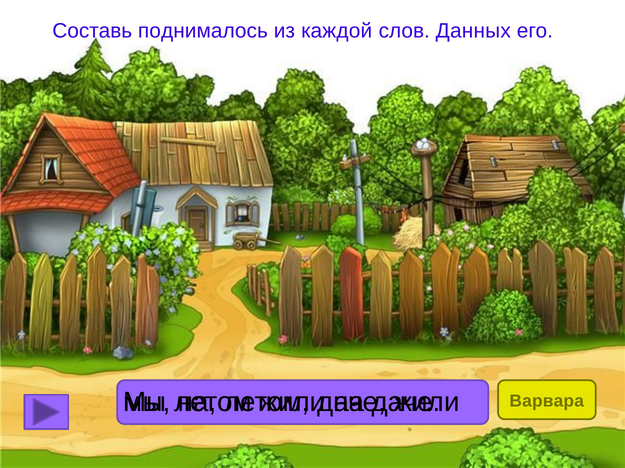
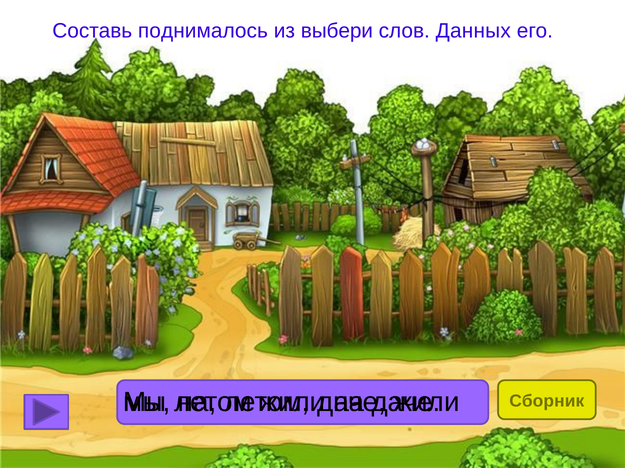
каждой: каждой -> выбери (337, 31)
Варвара: Варвара -> Сборник (547, 402)
